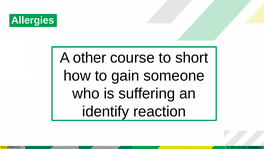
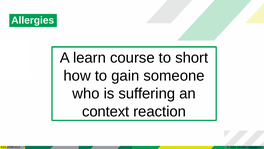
other: other -> learn (90, 58)
identify: identify -> context (106, 111)
